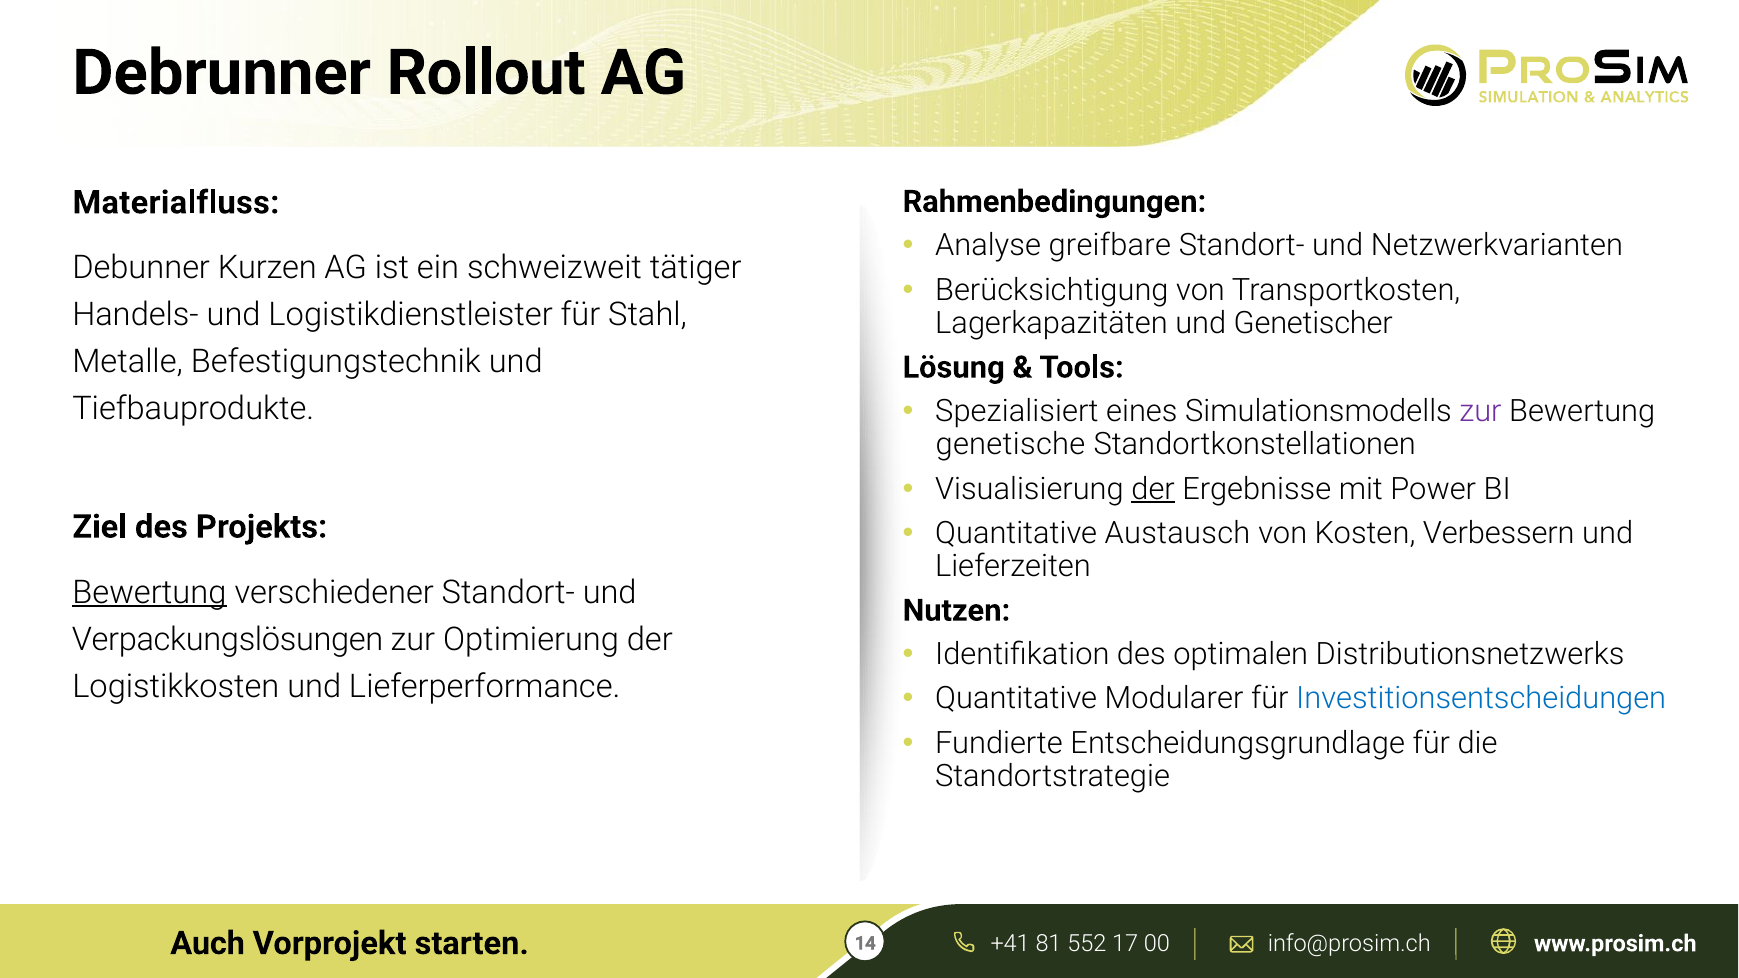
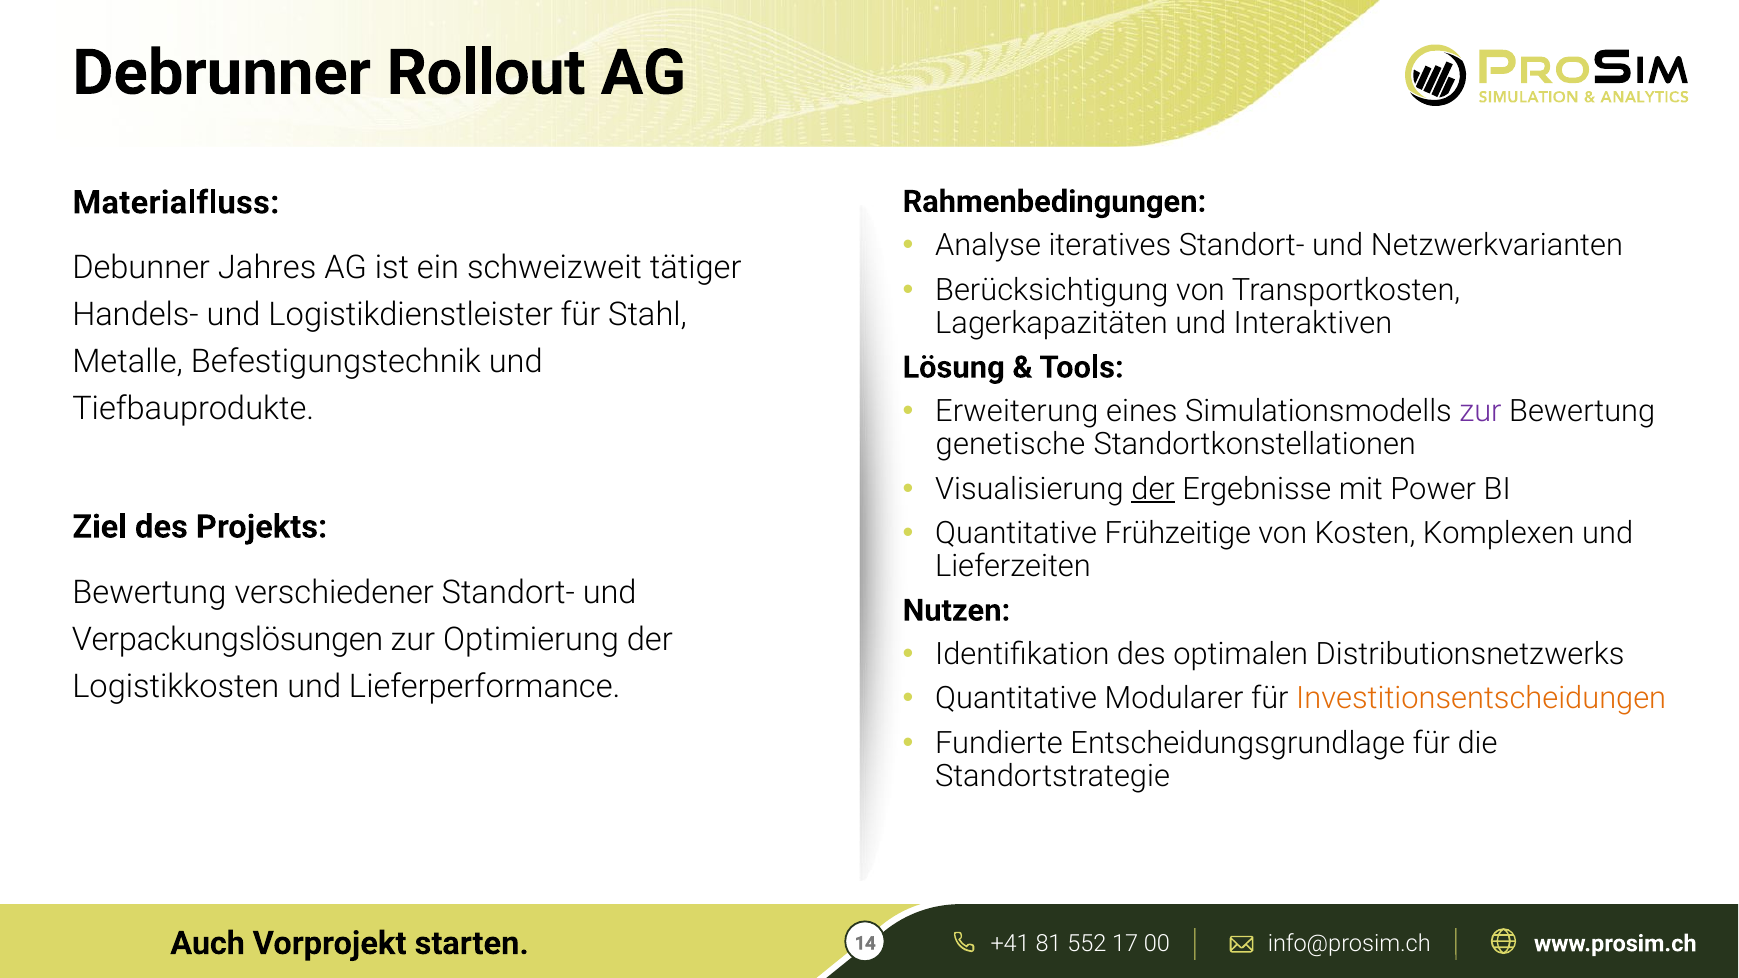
greifbare: greifbare -> iteratives (1110, 246)
Kurzen: Kurzen -> Jahres (267, 268)
Genetischer: Genetischer -> Interaktiven (1313, 323)
Spezialisiert: Spezialisiert -> Erweiterung (1017, 412)
Austausch: Austausch -> Frühzeitige (1178, 533)
Verbessern: Verbessern -> Komplexen (1499, 533)
Bewertung underline: present -> none (149, 593)
Investitionsentscheidungen colour: blue -> orange (1481, 699)
